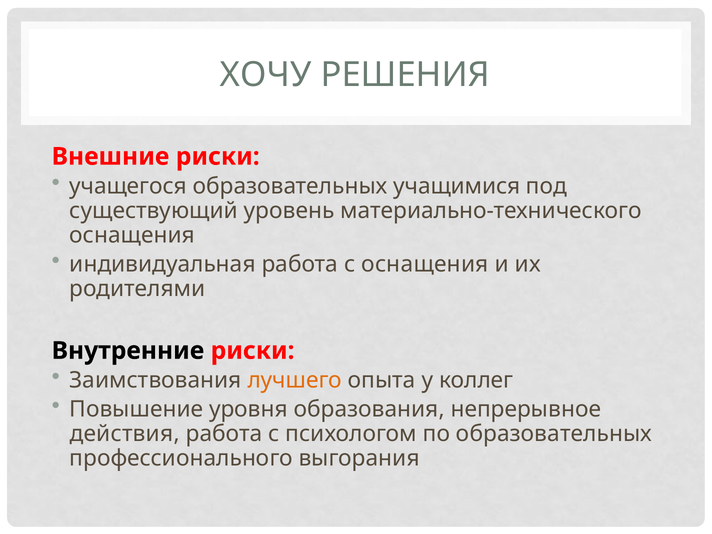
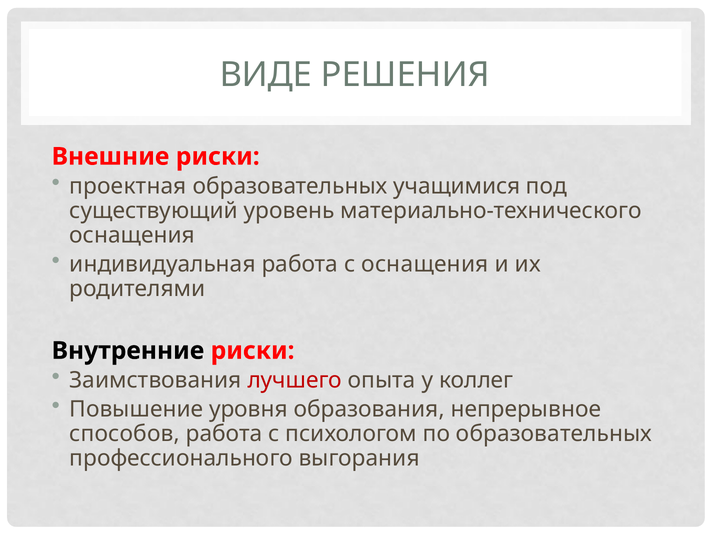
ХОЧУ: ХОЧУ -> ВИДЕ (266, 75)
учащегося: учащегося -> проектная (128, 186)
лучшего colour: orange -> red (295, 380)
действия: действия -> способов (125, 434)
